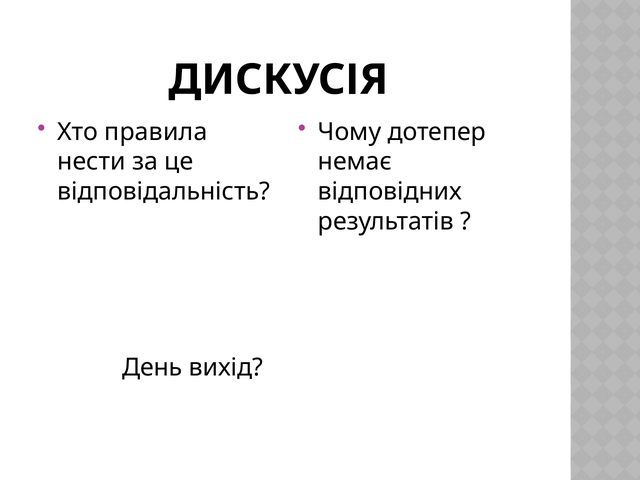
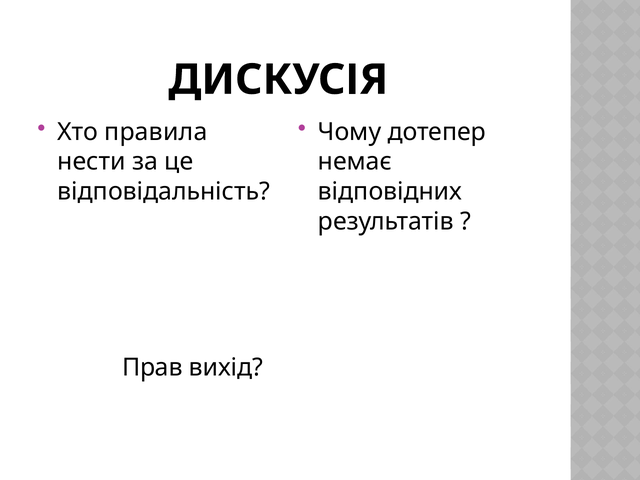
День: День -> Прав (152, 368)
